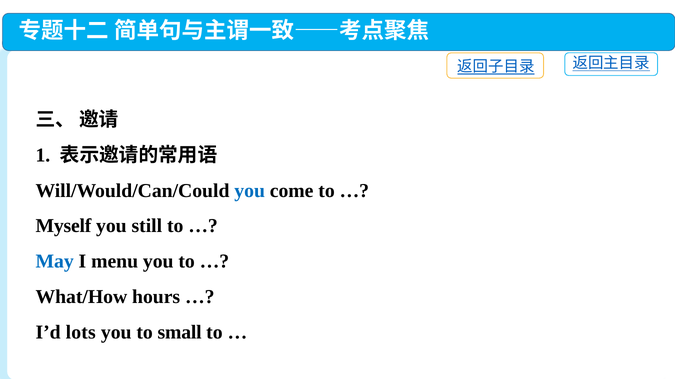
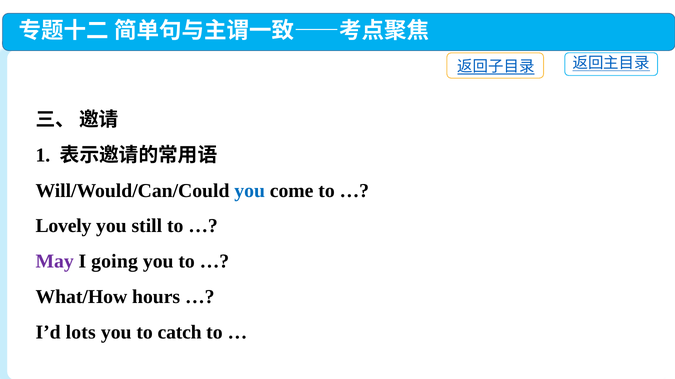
Myself: Myself -> Lovely (63, 226)
May colour: blue -> purple (55, 262)
menu: menu -> going (115, 262)
small: small -> catch (180, 333)
